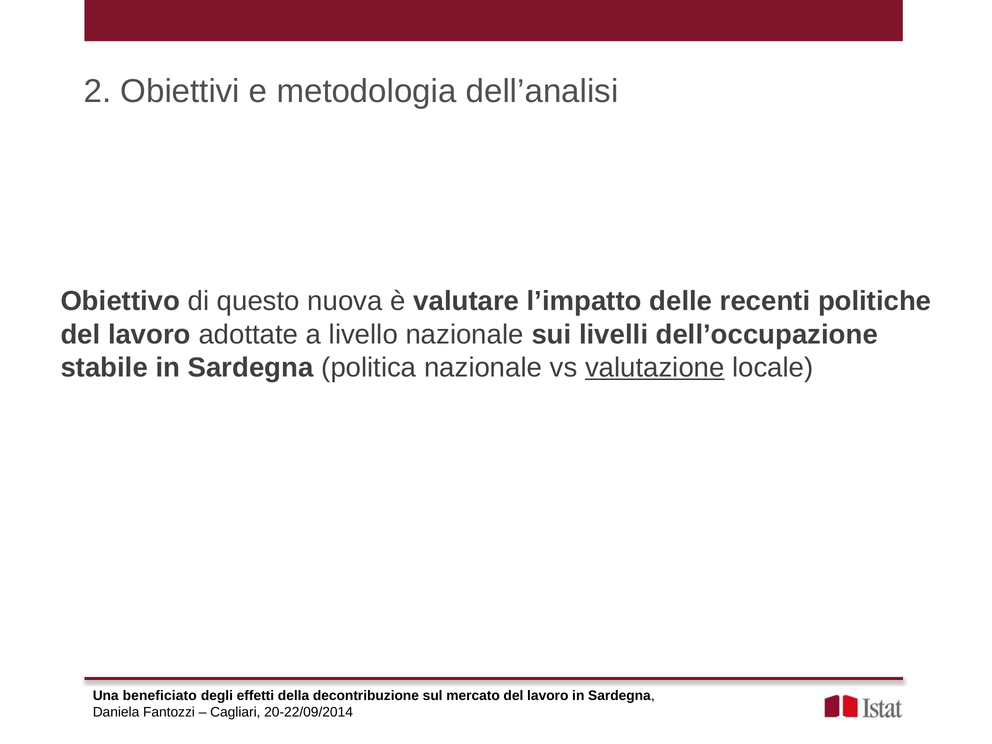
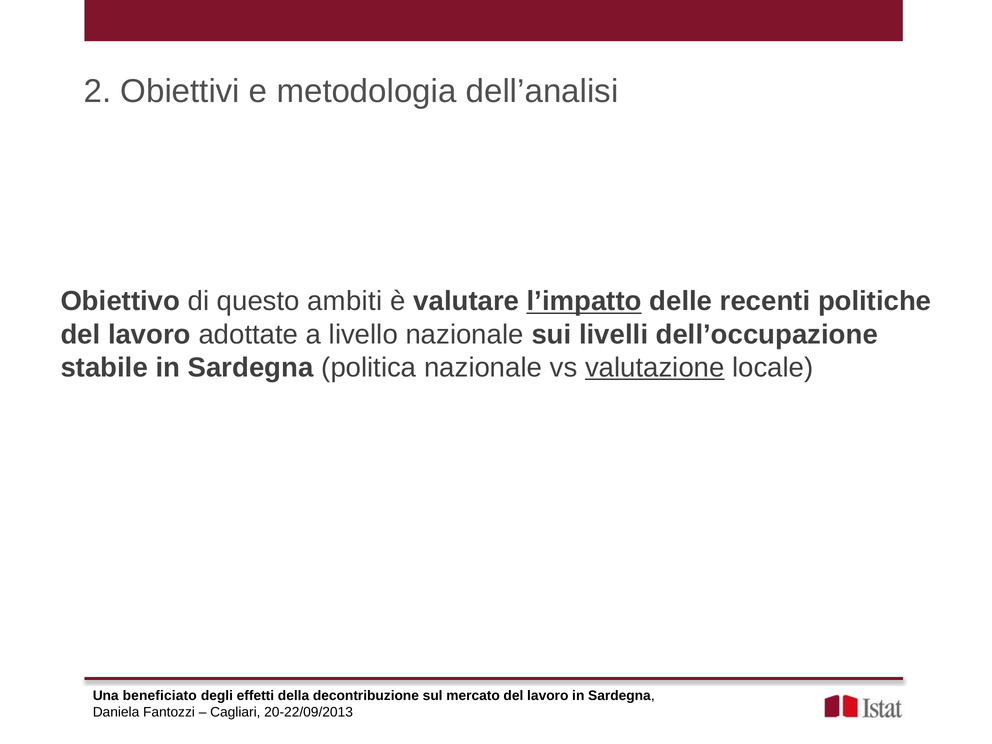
nuova: nuova -> ambiti (345, 301)
l’impatto underline: none -> present (584, 301)
20-22/09/2014: 20-22/09/2014 -> 20-22/09/2013 (309, 712)
